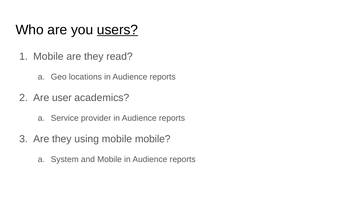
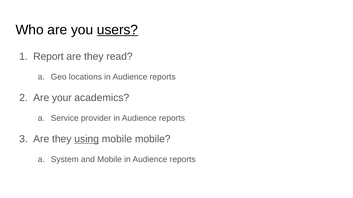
Mobile: Mobile -> Report (48, 57)
user: user -> your (62, 98)
using underline: none -> present (87, 140)
